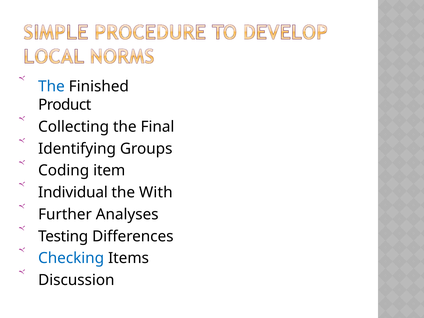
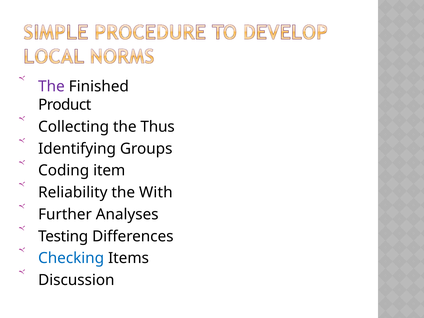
The colour: blue -> purple (51, 87)
Final: Final -> Thus (158, 127)
Individual: Individual -> Reliability (73, 193)
